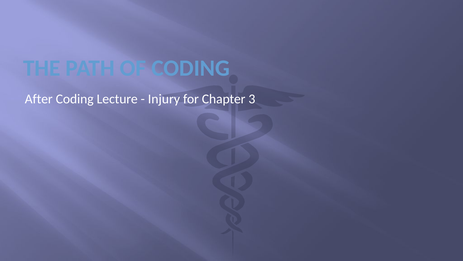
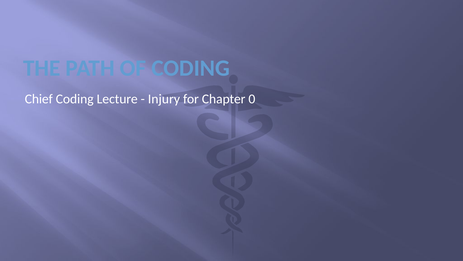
After: After -> Chief (39, 99)
3: 3 -> 0 (252, 99)
